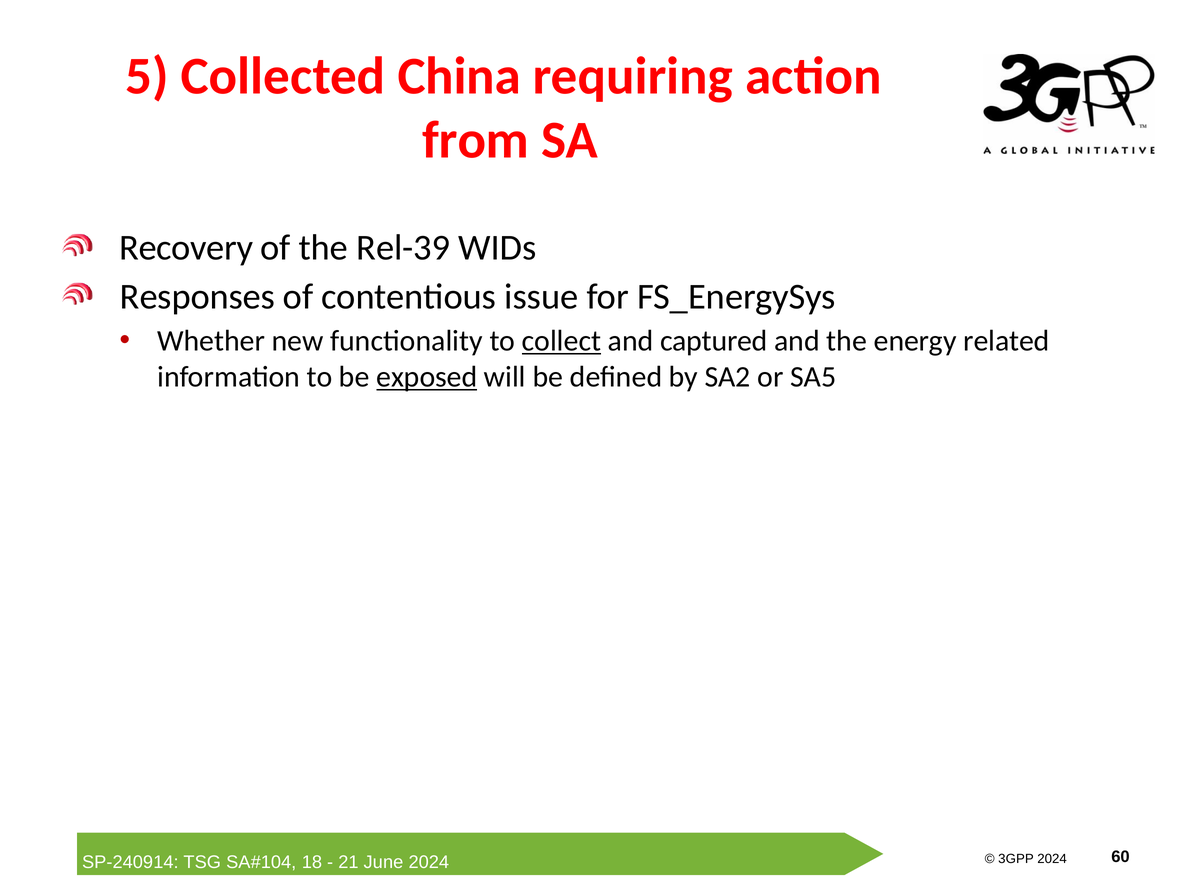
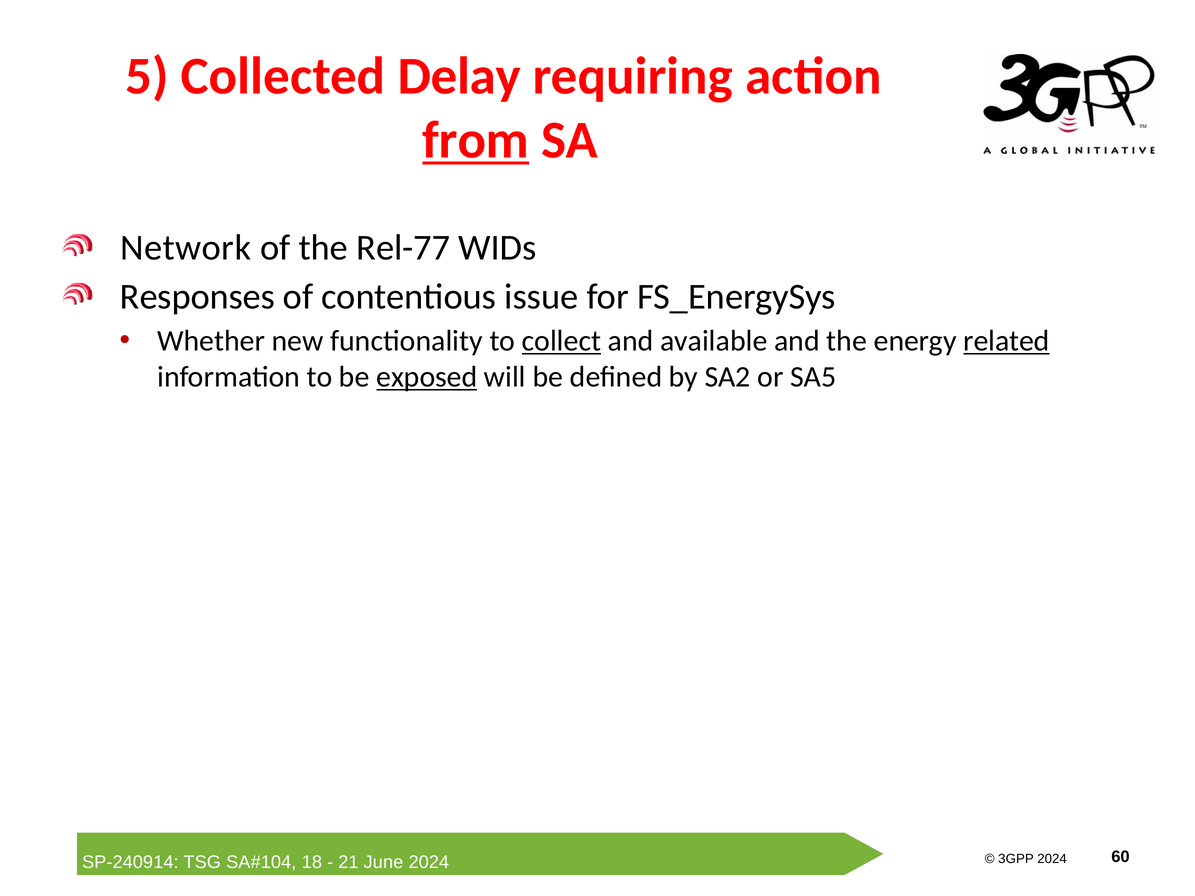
China: China -> Delay (459, 76)
from underline: none -> present (476, 140)
Recovery: Recovery -> Network (186, 248)
Rel-39: Rel-39 -> Rel-77 (403, 248)
captured: captured -> available (714, 341)
related underline: none -> present (1006, 341)
